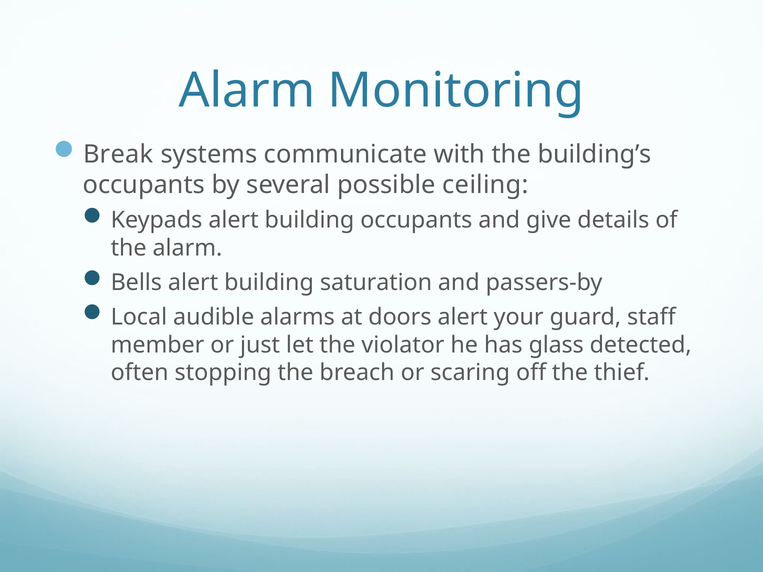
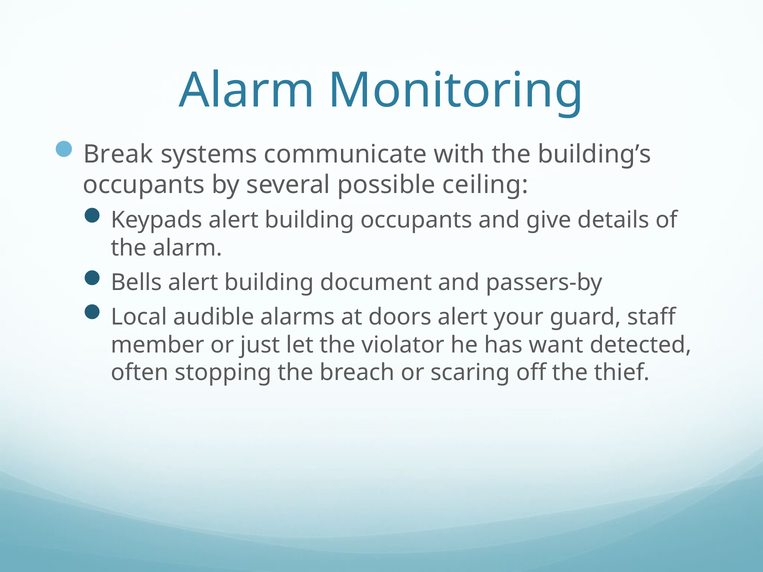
saturation: saturation -> document (376, 283)
glass: glass -> want (556, 345)
